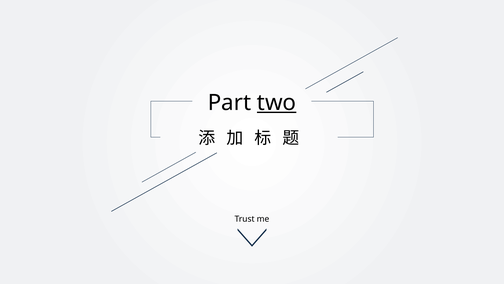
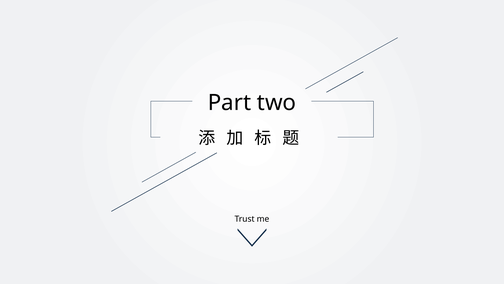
two underline: present -> none (277, 102)
